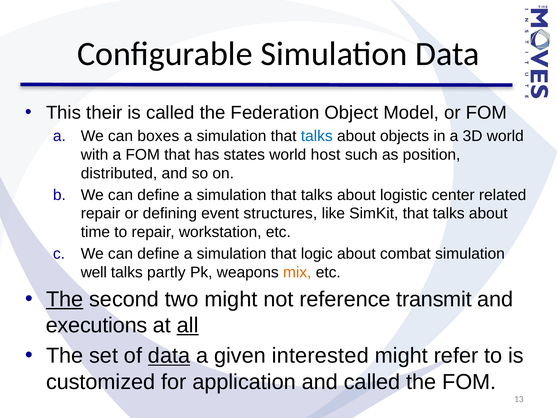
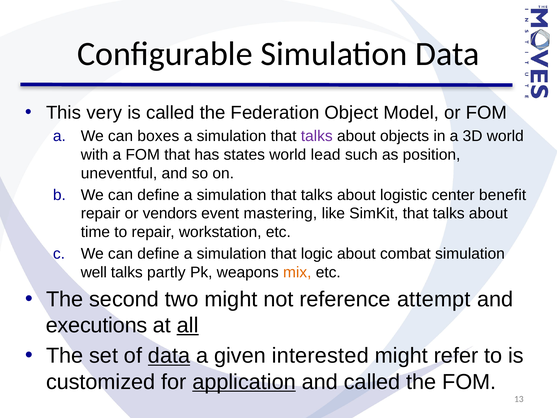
their: their -> very (104, 113)
talks colour: blue -> purple (317, 136)
host: host -> lead (326, 155)
distributed: distributed -> uneventful (119, 173)
related: related -> benefit (503, 195)
defining: defining -> vendors (170, 213)
structures: structures -> mastering (280, 213)
The underline: present -> none (65, 299)
transmit: transmit -> attempt (434, 299)
application underline: none -> present (244, 382)
